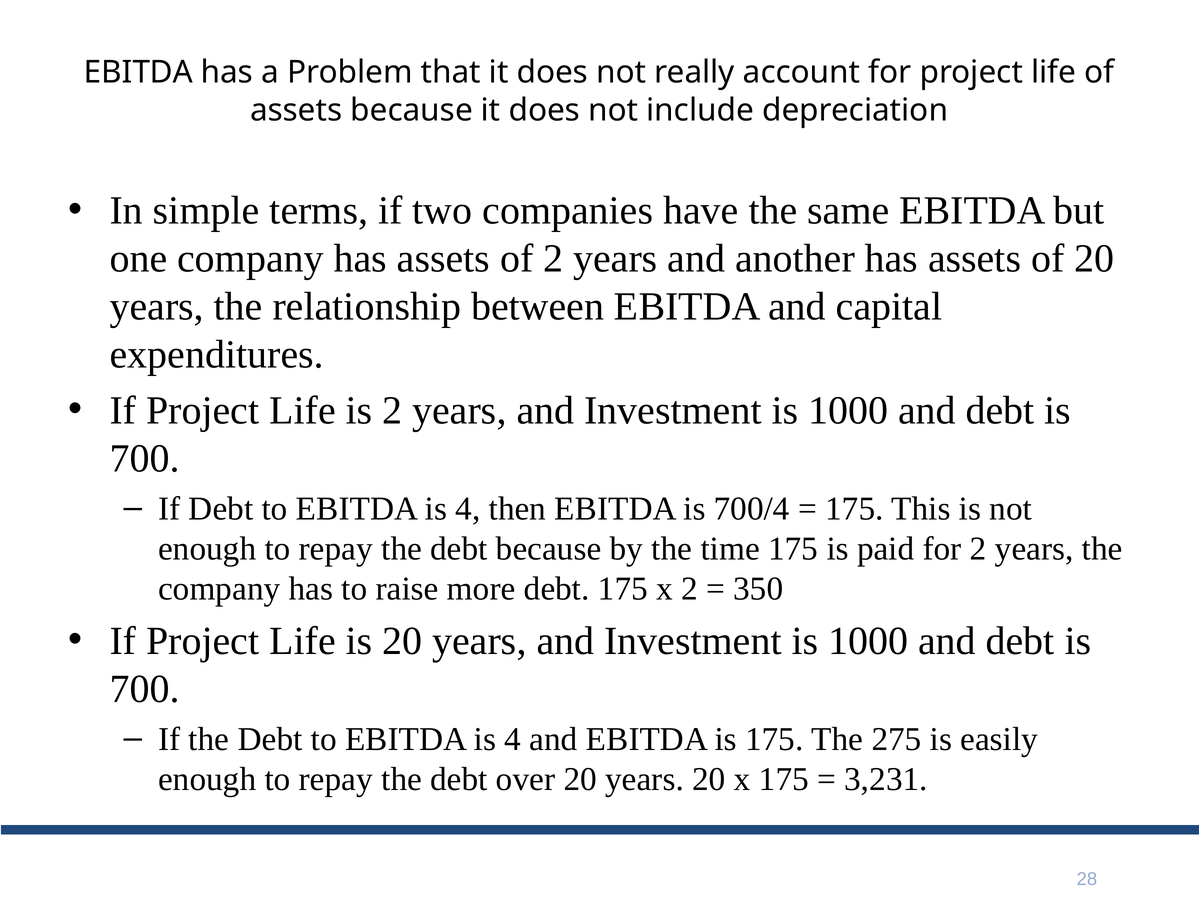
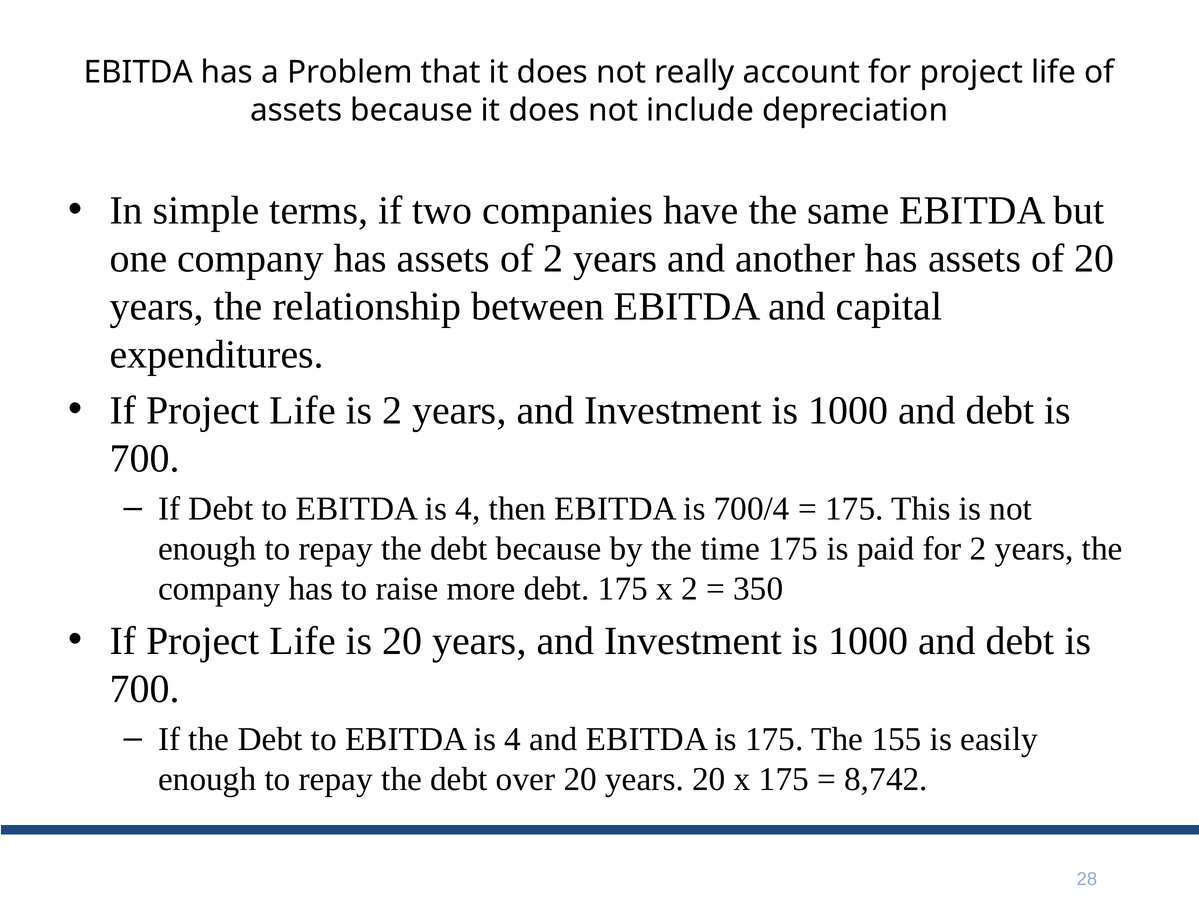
275: 275 -> 155 (897, 739)
3,231: 3,231 -> 8,742 (886, 779)
